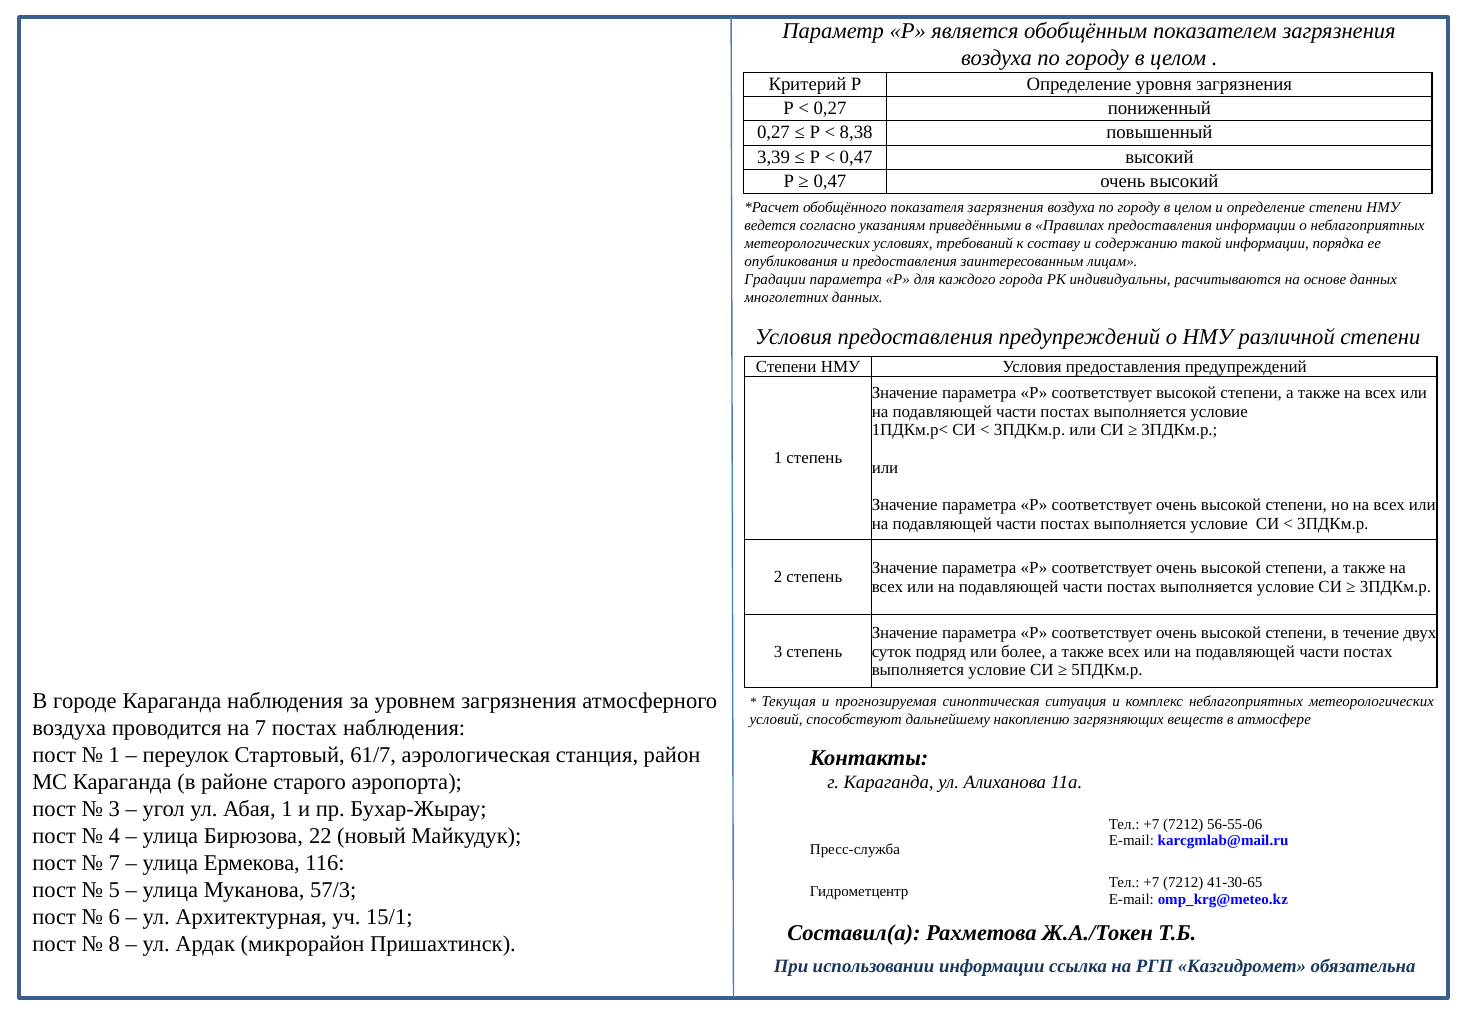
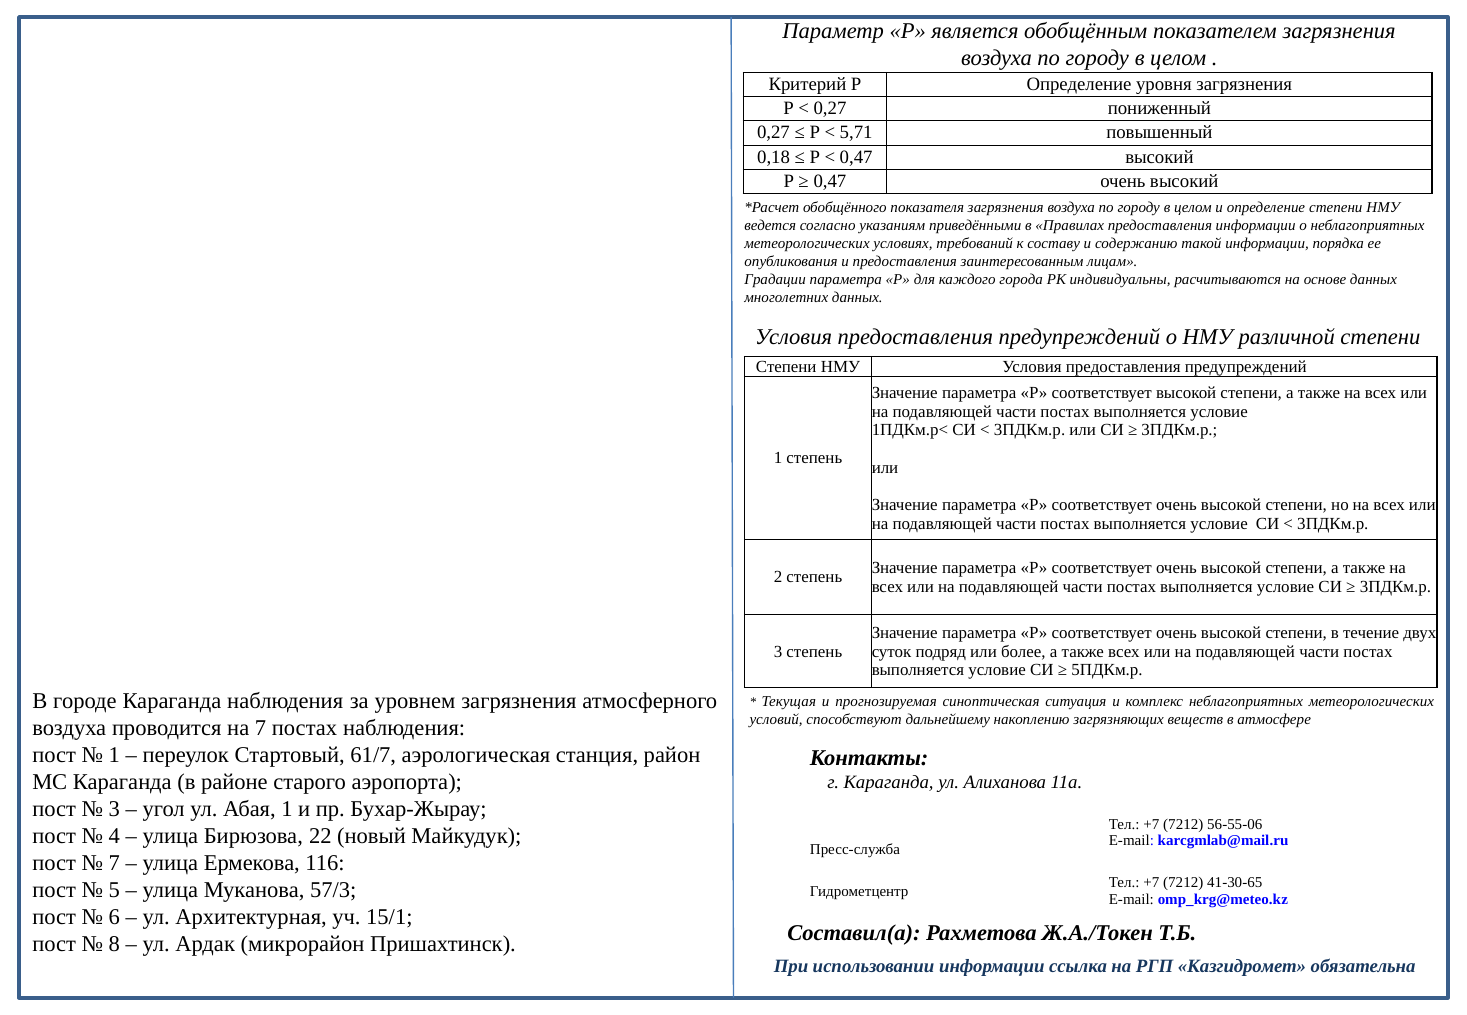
8,38: 8,38 -> 5,71 (856, 133)
3,39: 3,39 -> 0,18 (774, 157)
